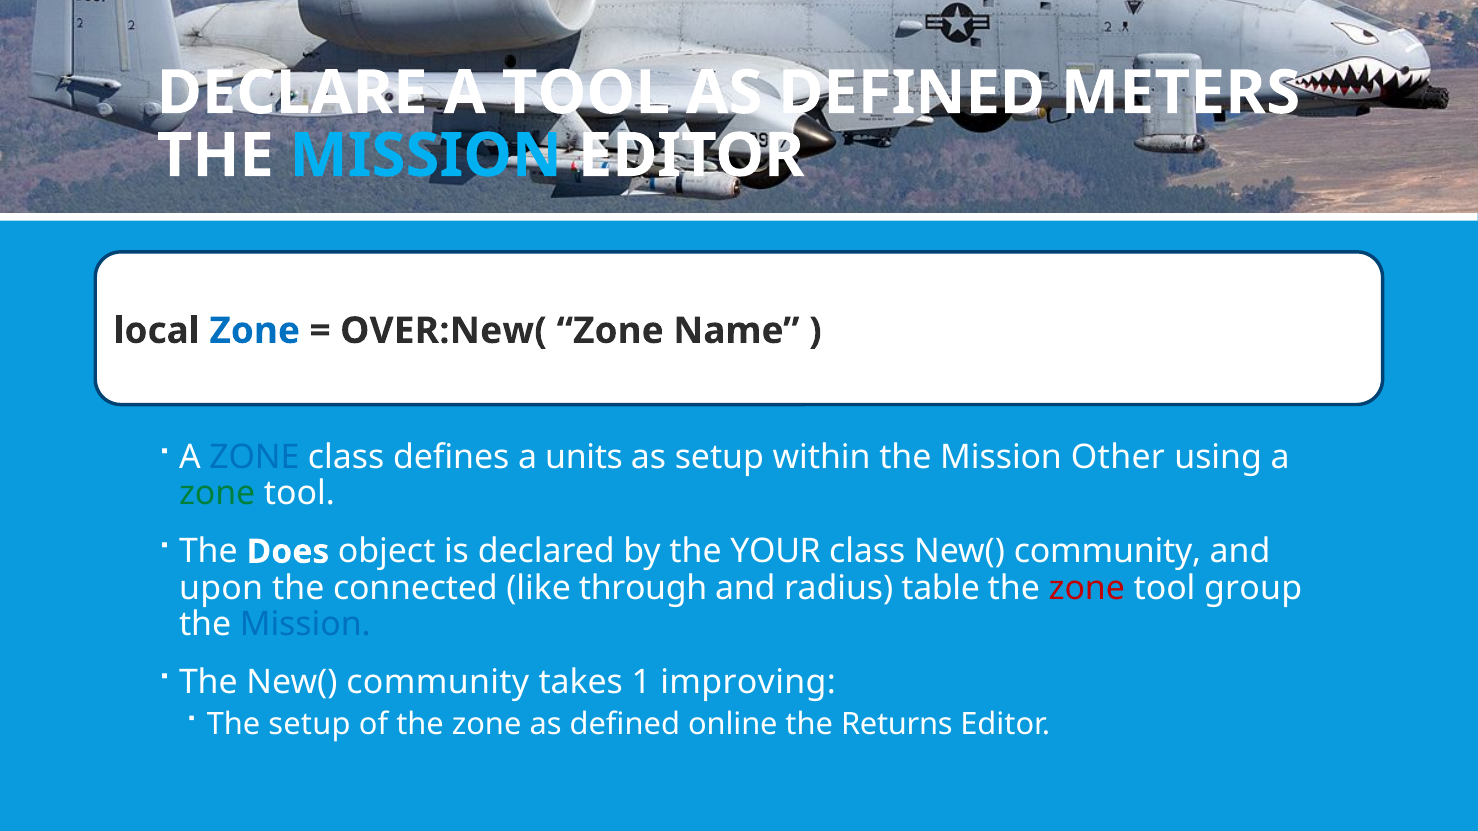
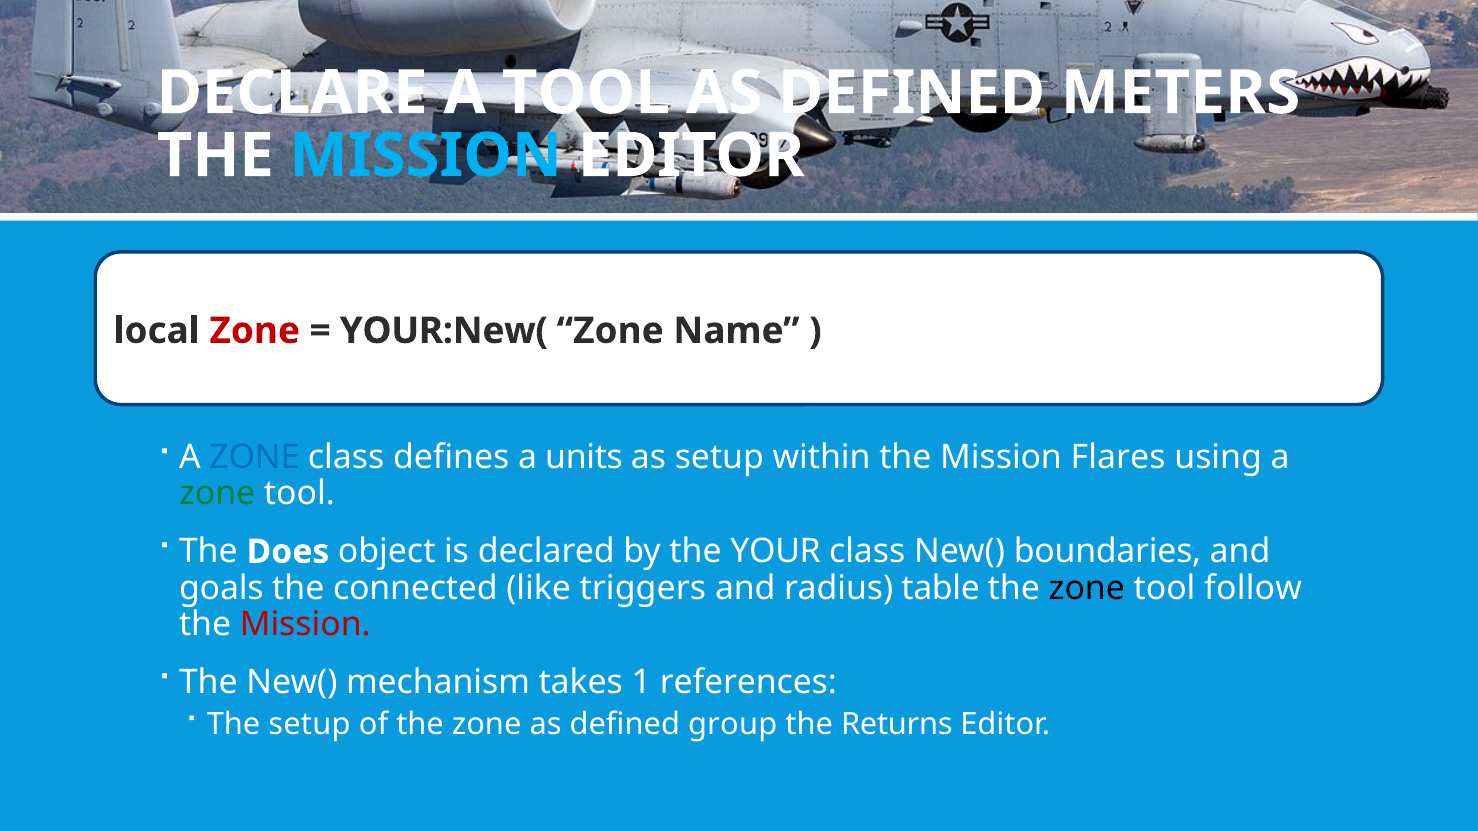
Zone colour: blue -> red (255, 331)
OVER:New(: OVER:New( -> YOUR:New( (444, 331)
Other: Other -> Flares (1118, 457)
class New( community: community -> boundaries (1108, 552)
upon: upon -> goals (221, 588)
through: through -> triggers (643, 588)
zone colour: red -> black (1087, 588)
group: group -> follow (1253, 588)
Mission colour: blue -> red (305, 625)
The New( community: community -> mechanism (438, 683)
improving: improving -> references (748, 683)
online: online -> group (733, 724)
